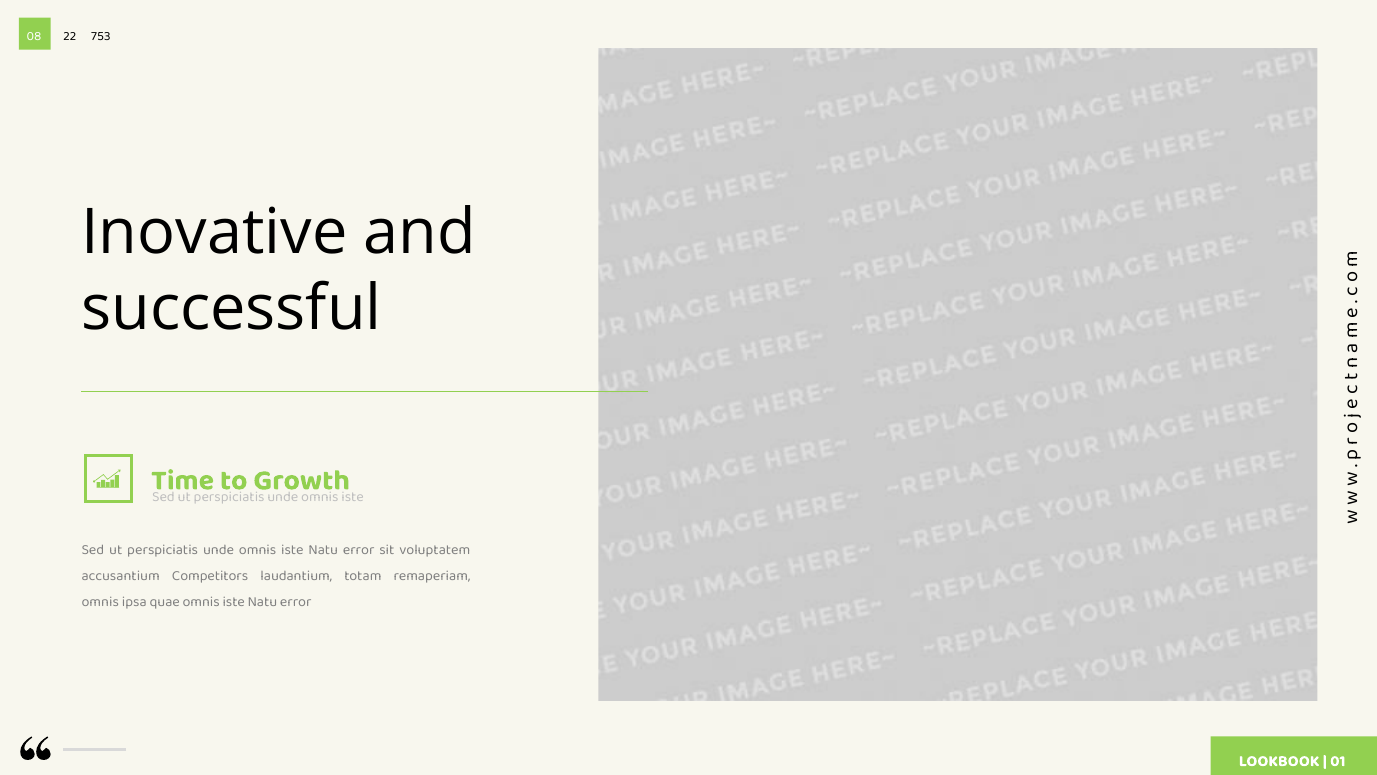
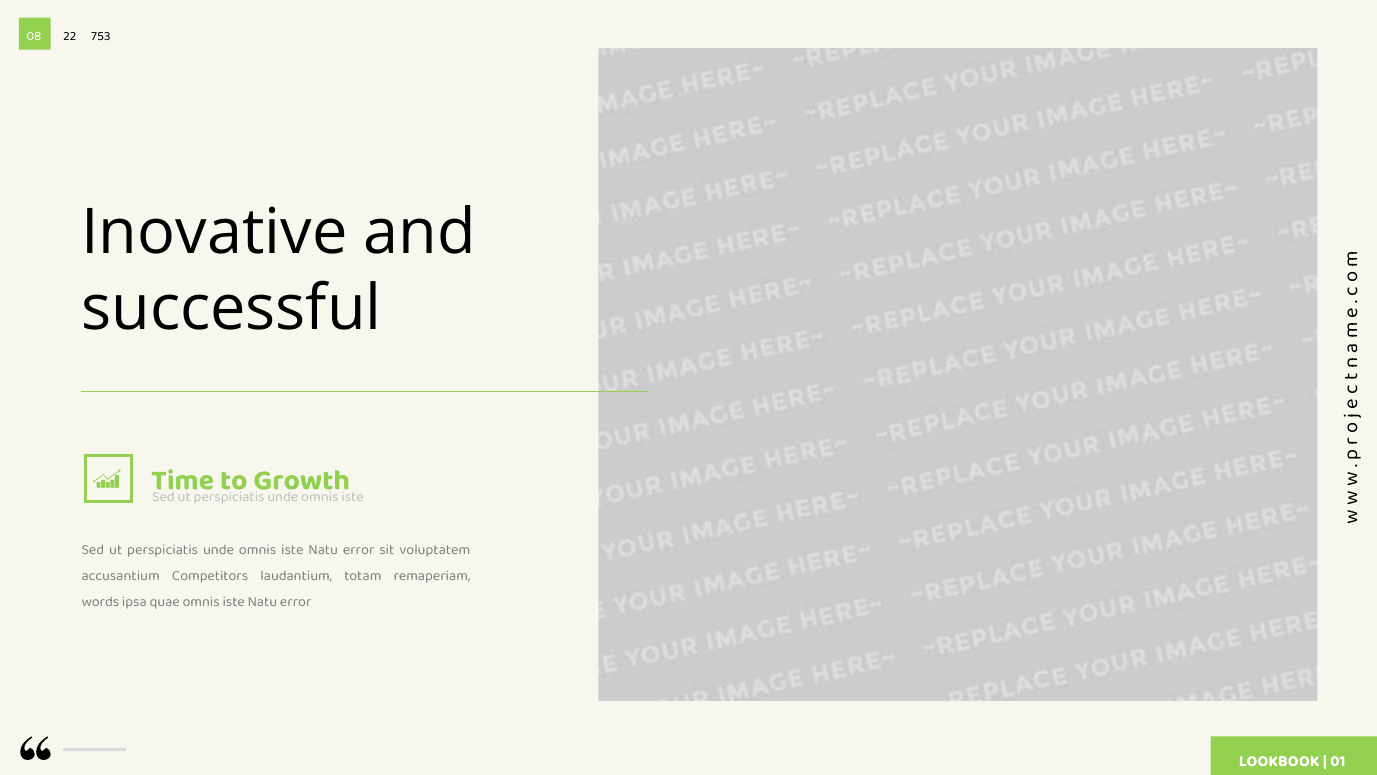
omnis: omnis -> words (100, 602)
